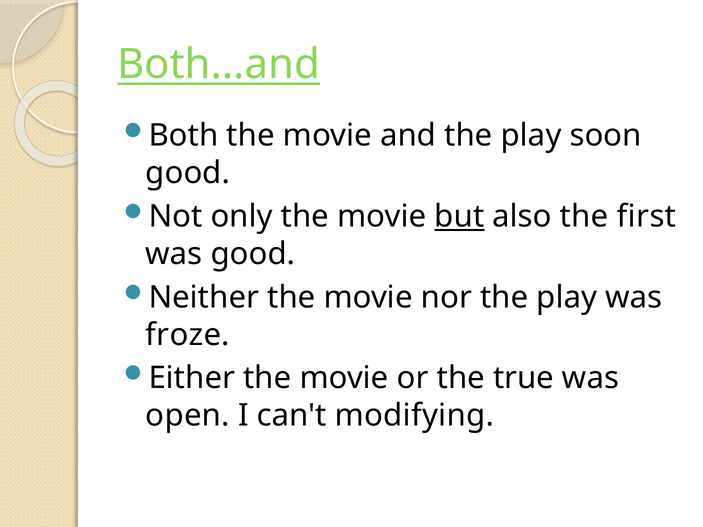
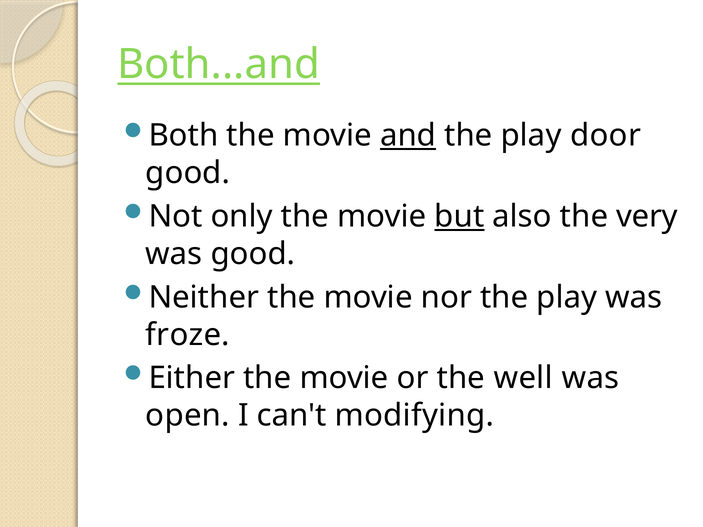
and underline: none -> present (408, 136)
soon: soon -> door (606, 136)
first: first -> very (647, 217)
true: true -> well (523, 378)
